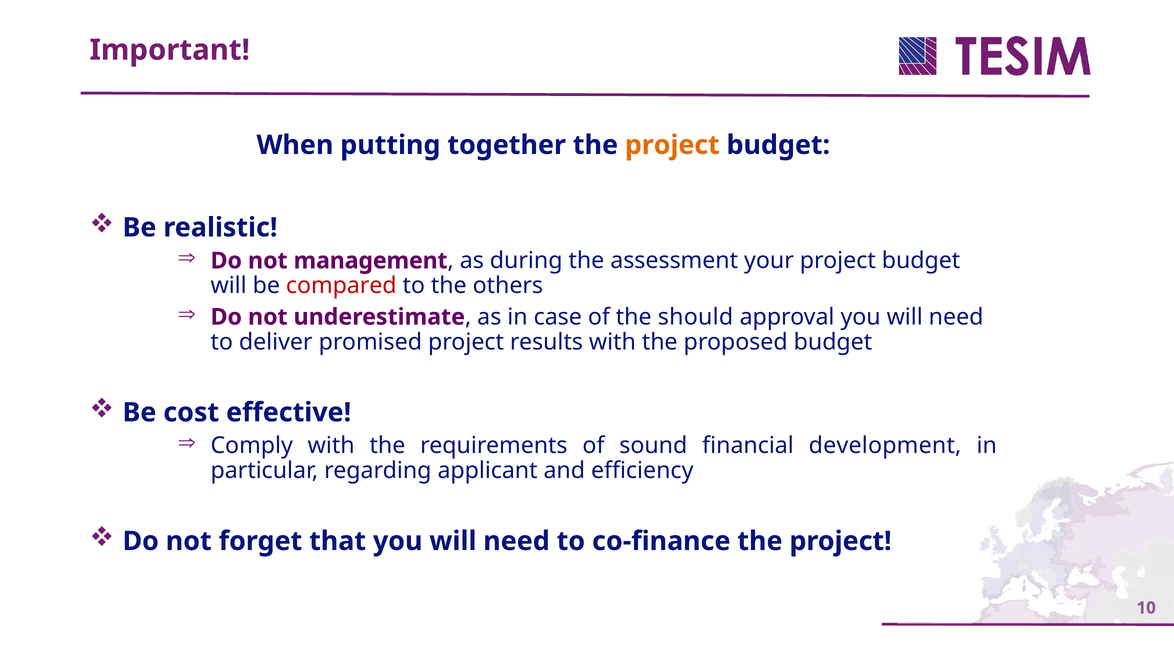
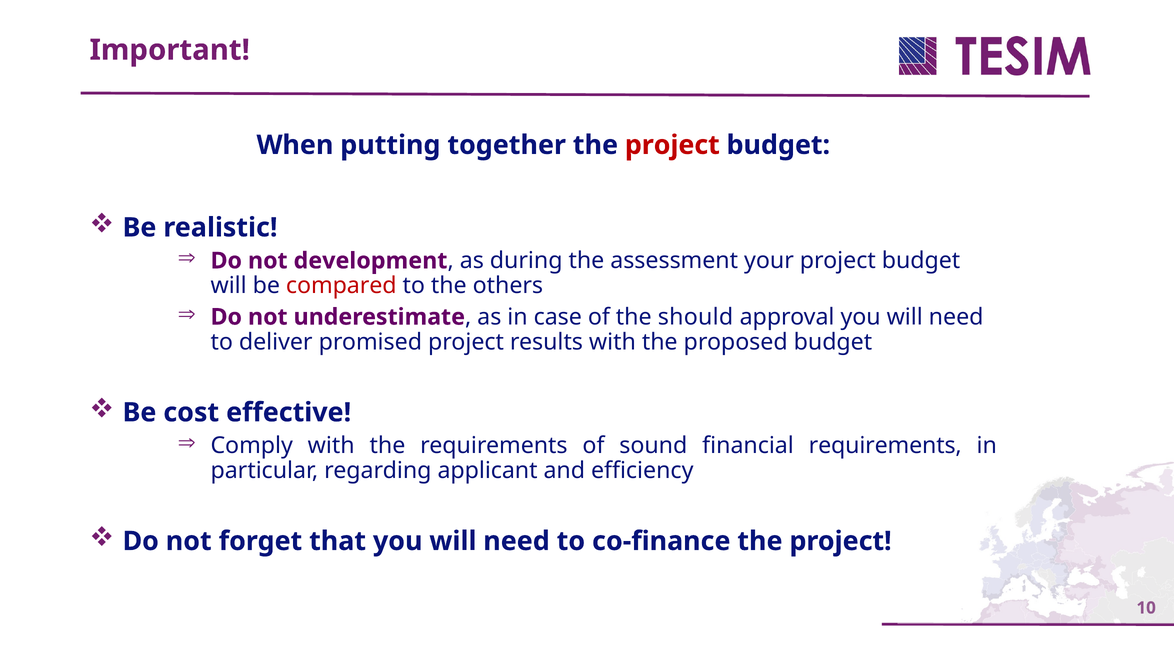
project colour: orange -> red (672, 145)
management: management -> development (370, 261)
financial development: development -> requirements (885, 446)
